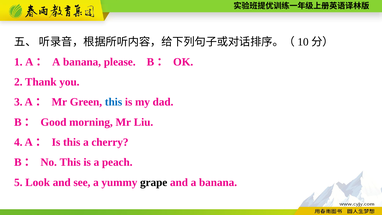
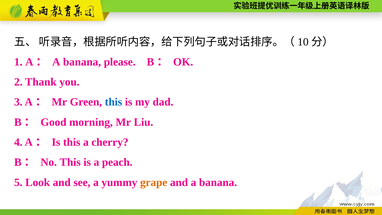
grape colour: black -> orange (154, 182)
